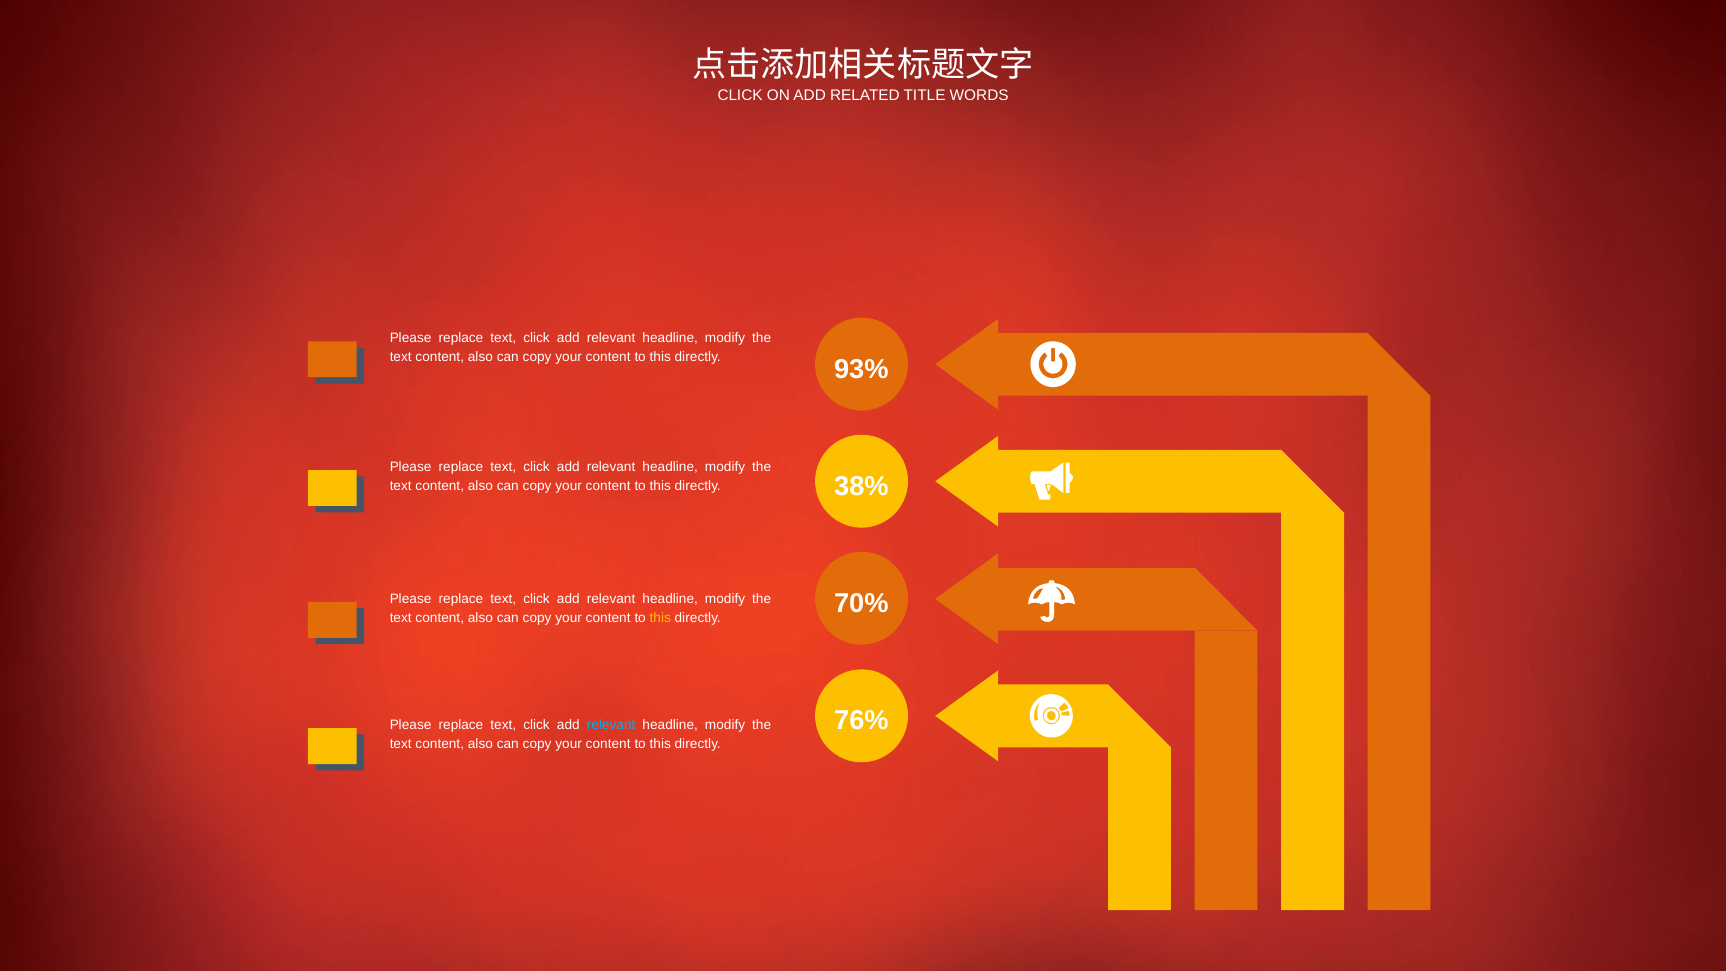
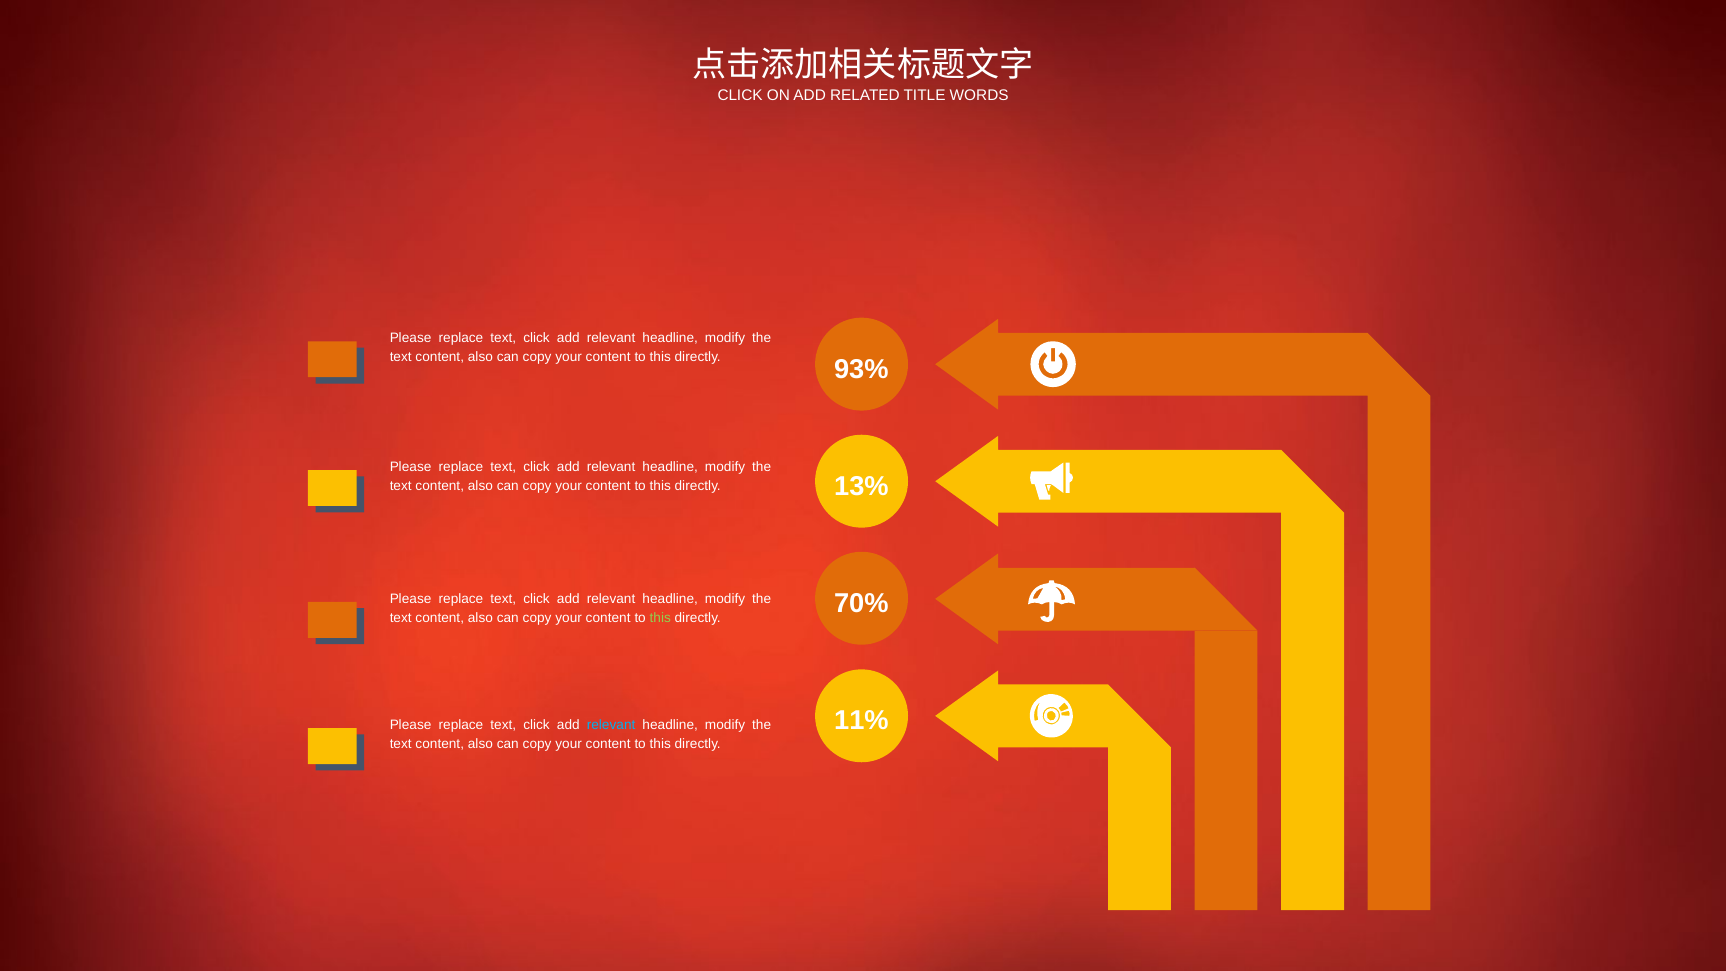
38%: 38% -> 13% (861, 486)
this colour: yellow -> light green (660, 618)
76%: 76% -> 11% (861, 721)
